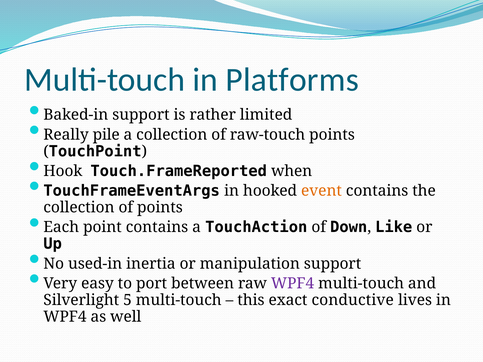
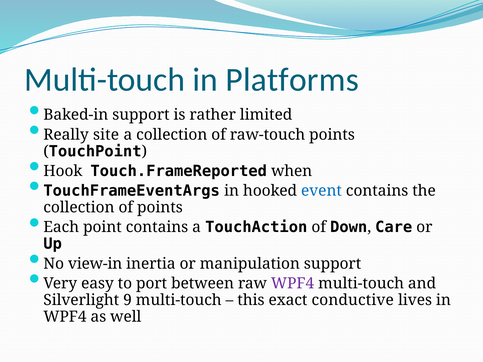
pile: pile -> site (106, 135)
event colour: orange -> blue (321, 191)
Like: Like -> Care (394, 227)
used-in: used-in -> view-in (95, 264)
5: 5 -> 9 (127, 300)
